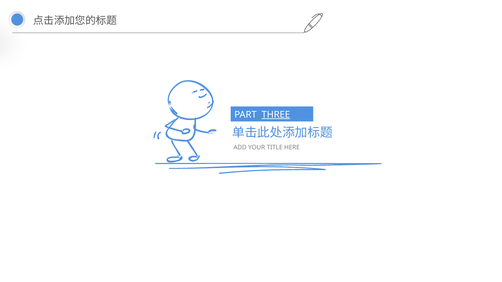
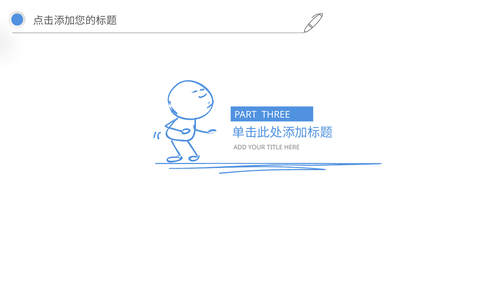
THREE underline: present -> none (276, 115)
